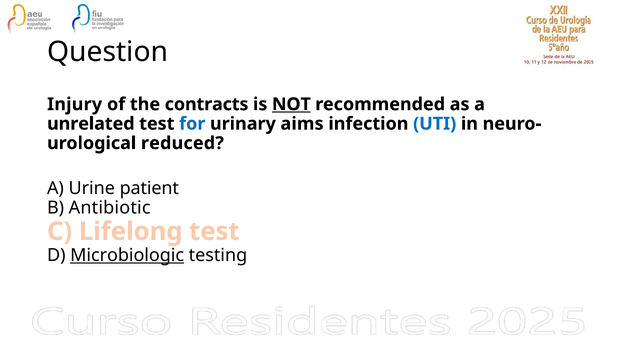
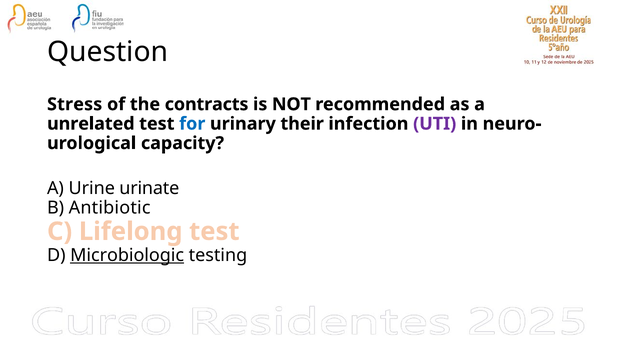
Injury: Injury -> Stress (75, 104)
NOT underline: present -> none (291, 104)
aims: aims -> their (302, 124)
UTI colour: blue -> purple (435, 124)
reduced: reduced -> capacity (182, 143)
patient: patient -> urinate (149, 189)
